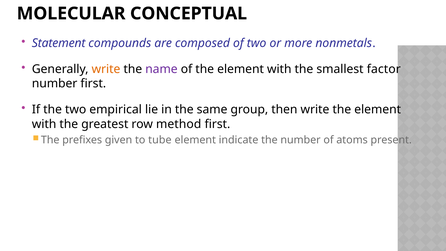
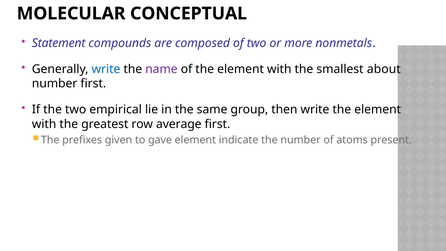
write colour: orange -> blue (106, 69)
factor: factor -> about (384, 69)
method: method -> average (179, 124)
tube: tube -> gave (160, 140)
